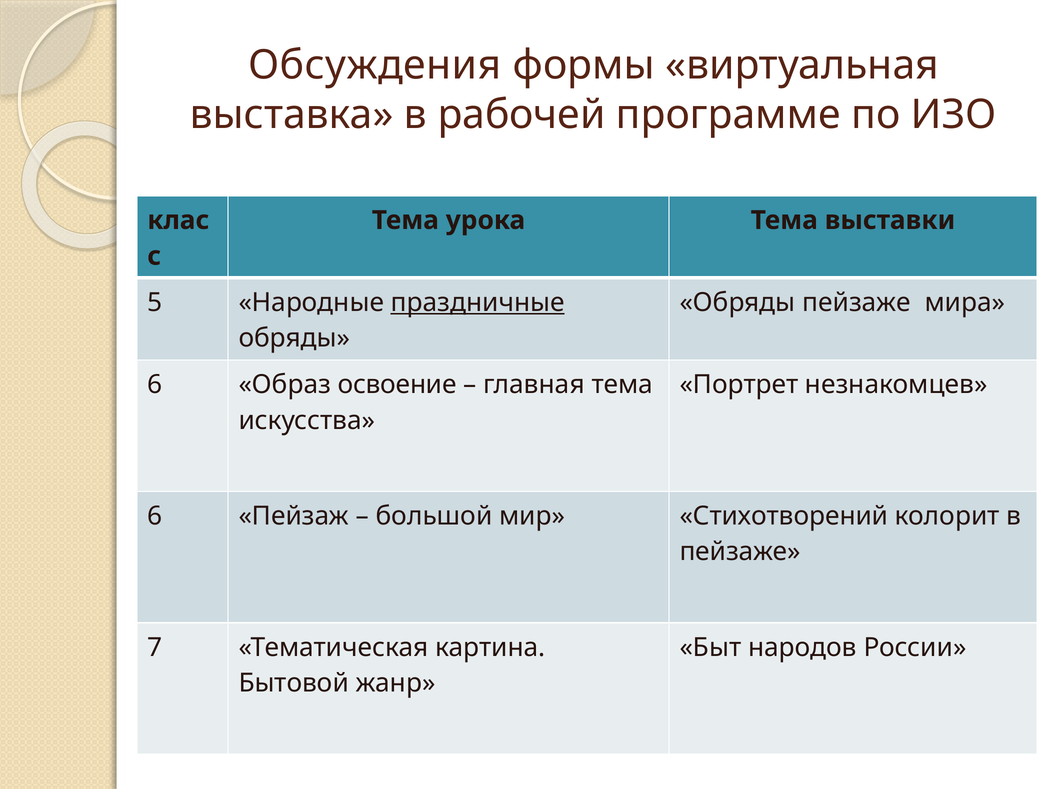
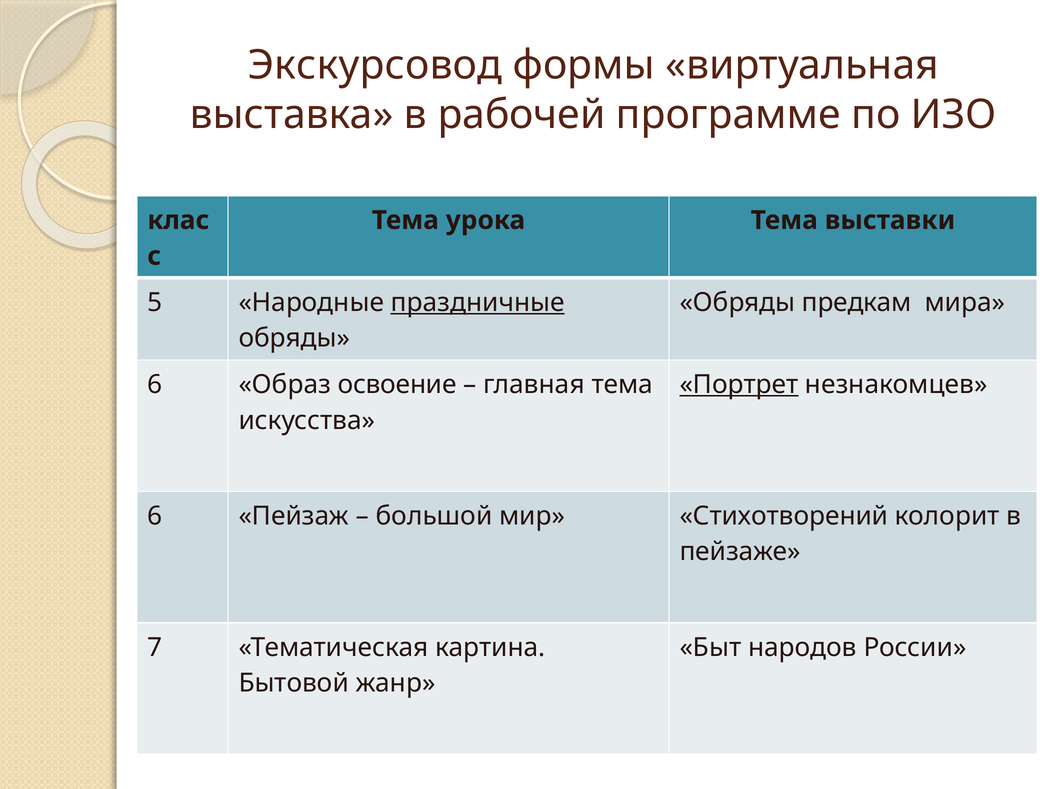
Обсуждения: Обсуждения -> Экскурсовод (375, 65)
Обряды пейзаже: пейзаже -> предкам (857, 303)
Портрет underline: none -> present (739, 385)
